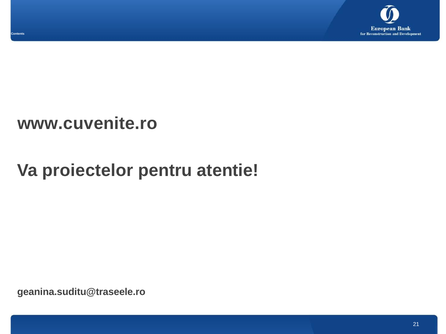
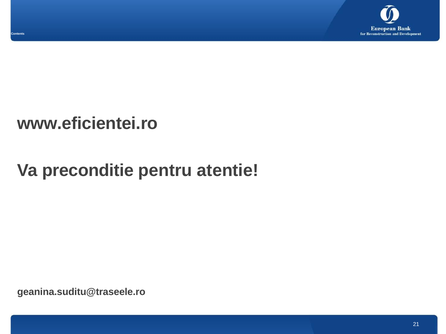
www.cuvenite.ro: www.cuvenite.ro -> www.eficientei.ro (88, 124)
proiectelor: proiectelor -> preconditie (88, 171)
